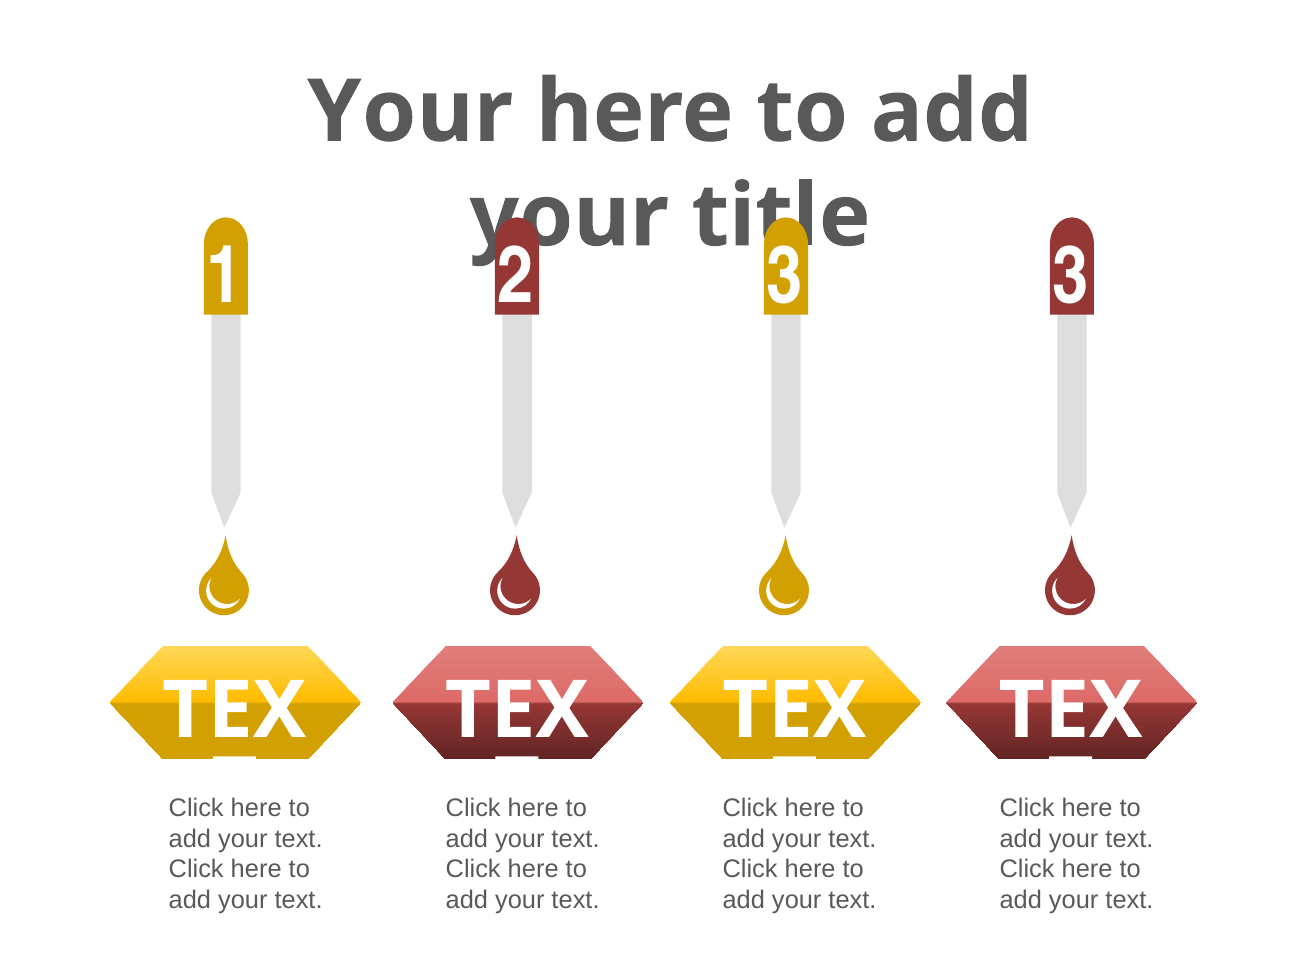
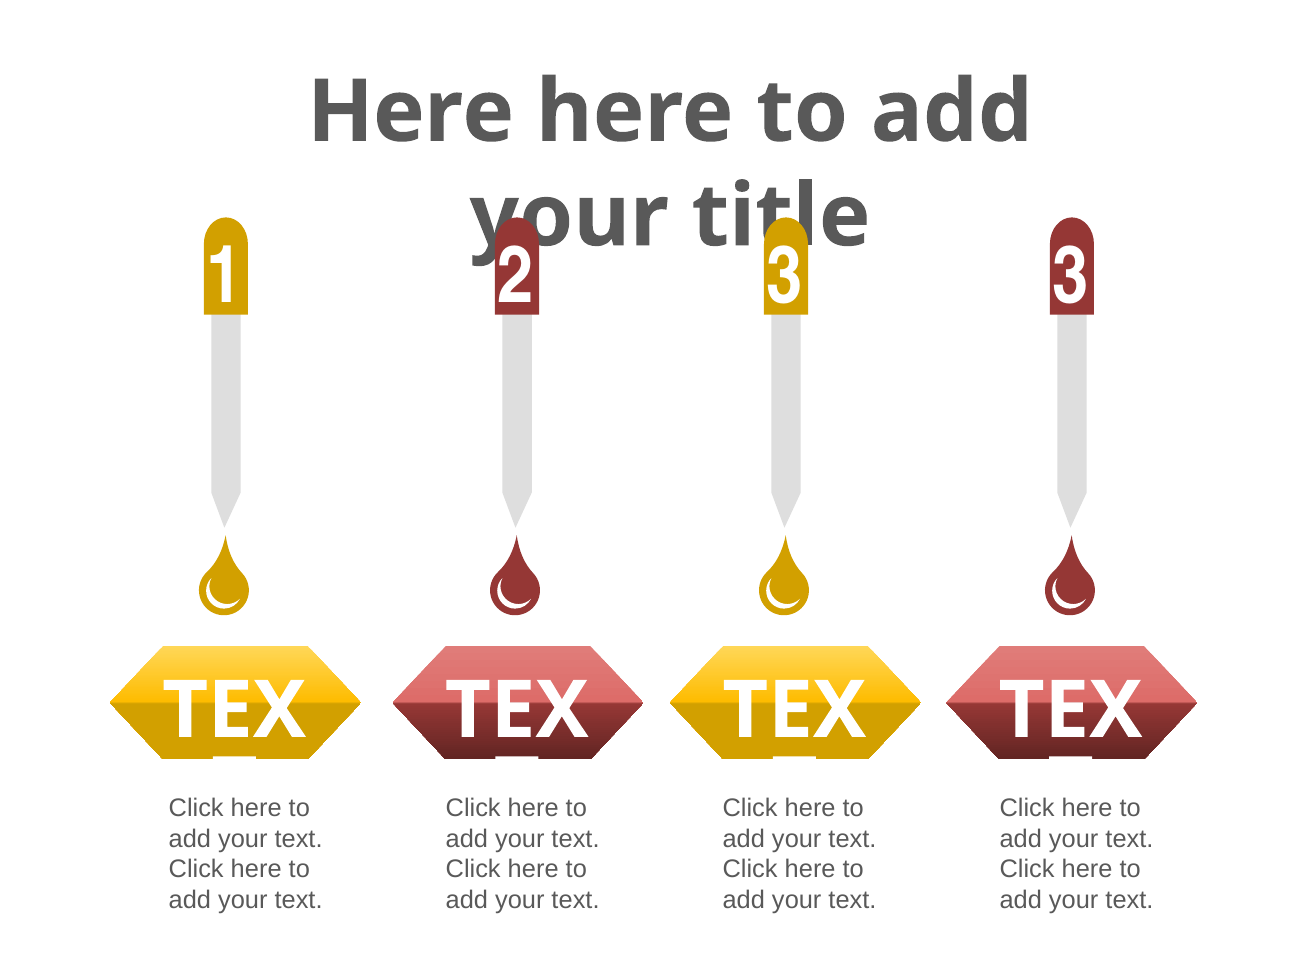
Your: Your -> Here (411, 112)
